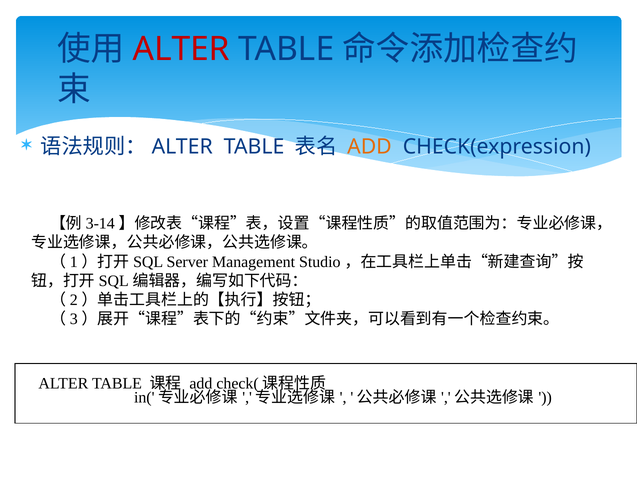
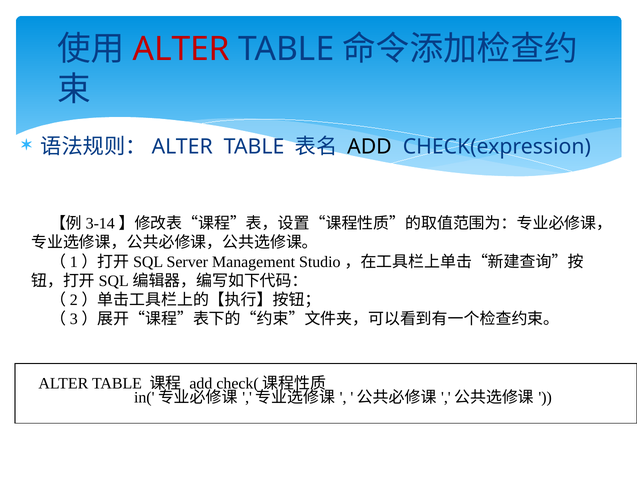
ADD colour: orange -> black (369, 147)
